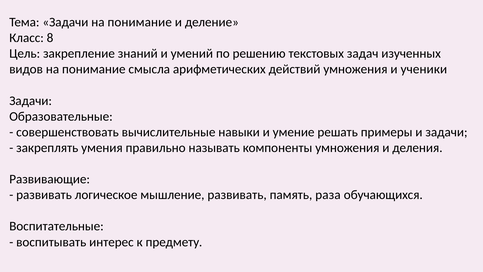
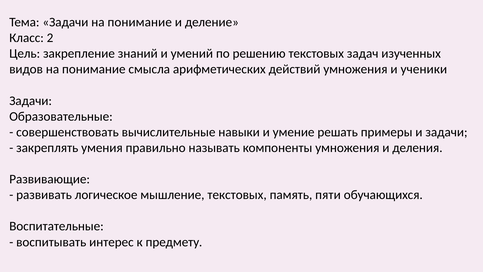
8: 8 -> 2 (50, 38)
мышление развивать: развивать -> текстовых (237, 195)
раза: раза -> пяти (328, 195)
